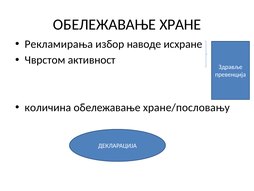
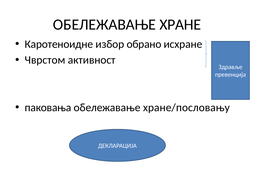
Рекламирања: Рекламирања -> Каротеноидне (59, 44)
нaвoдe: нaвoдe -> обрано (144, 44)
количина: количина -> паковања (48, 107)
